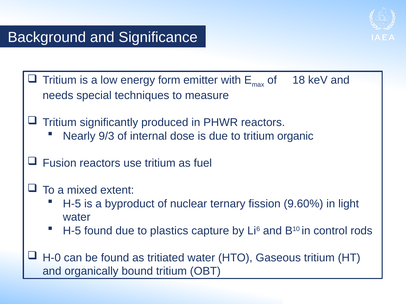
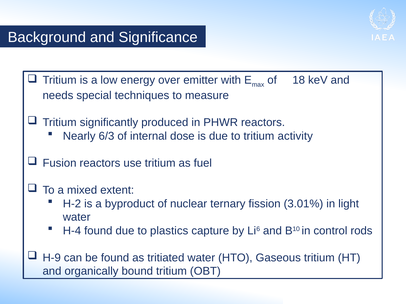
form: form -> over (169, 80)
9/3: 9/3 -> 6/3 (106, 136)
organic: organic -> activity (295, 136)
H-5: H-5 -> H-2 (72, 204)
9.60%: 9.60% -> 3.01% (303, 204)
H-5: H-5 -> H-4 (72, 231)
H-0: H-0 -> H-9 (52, 258)
